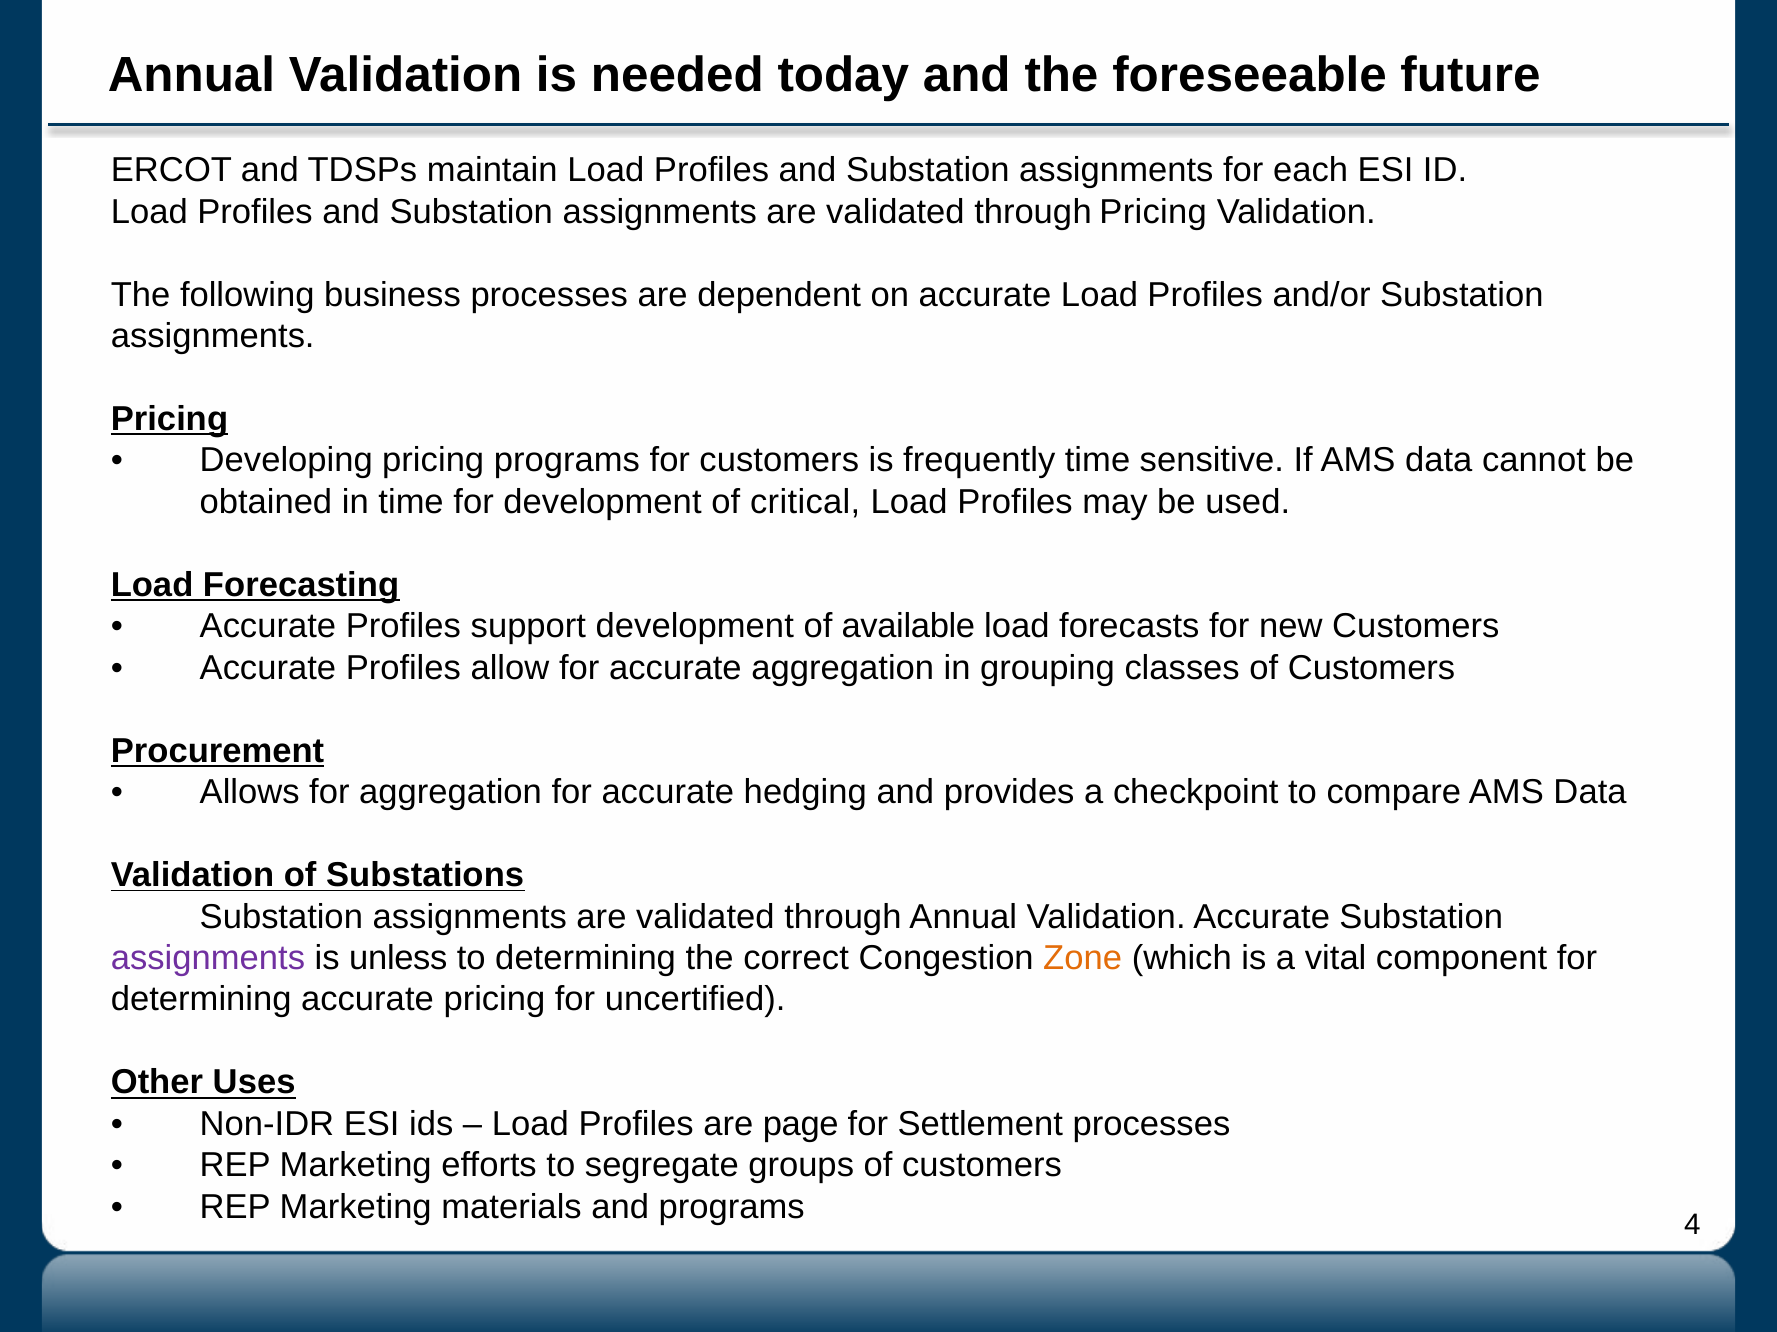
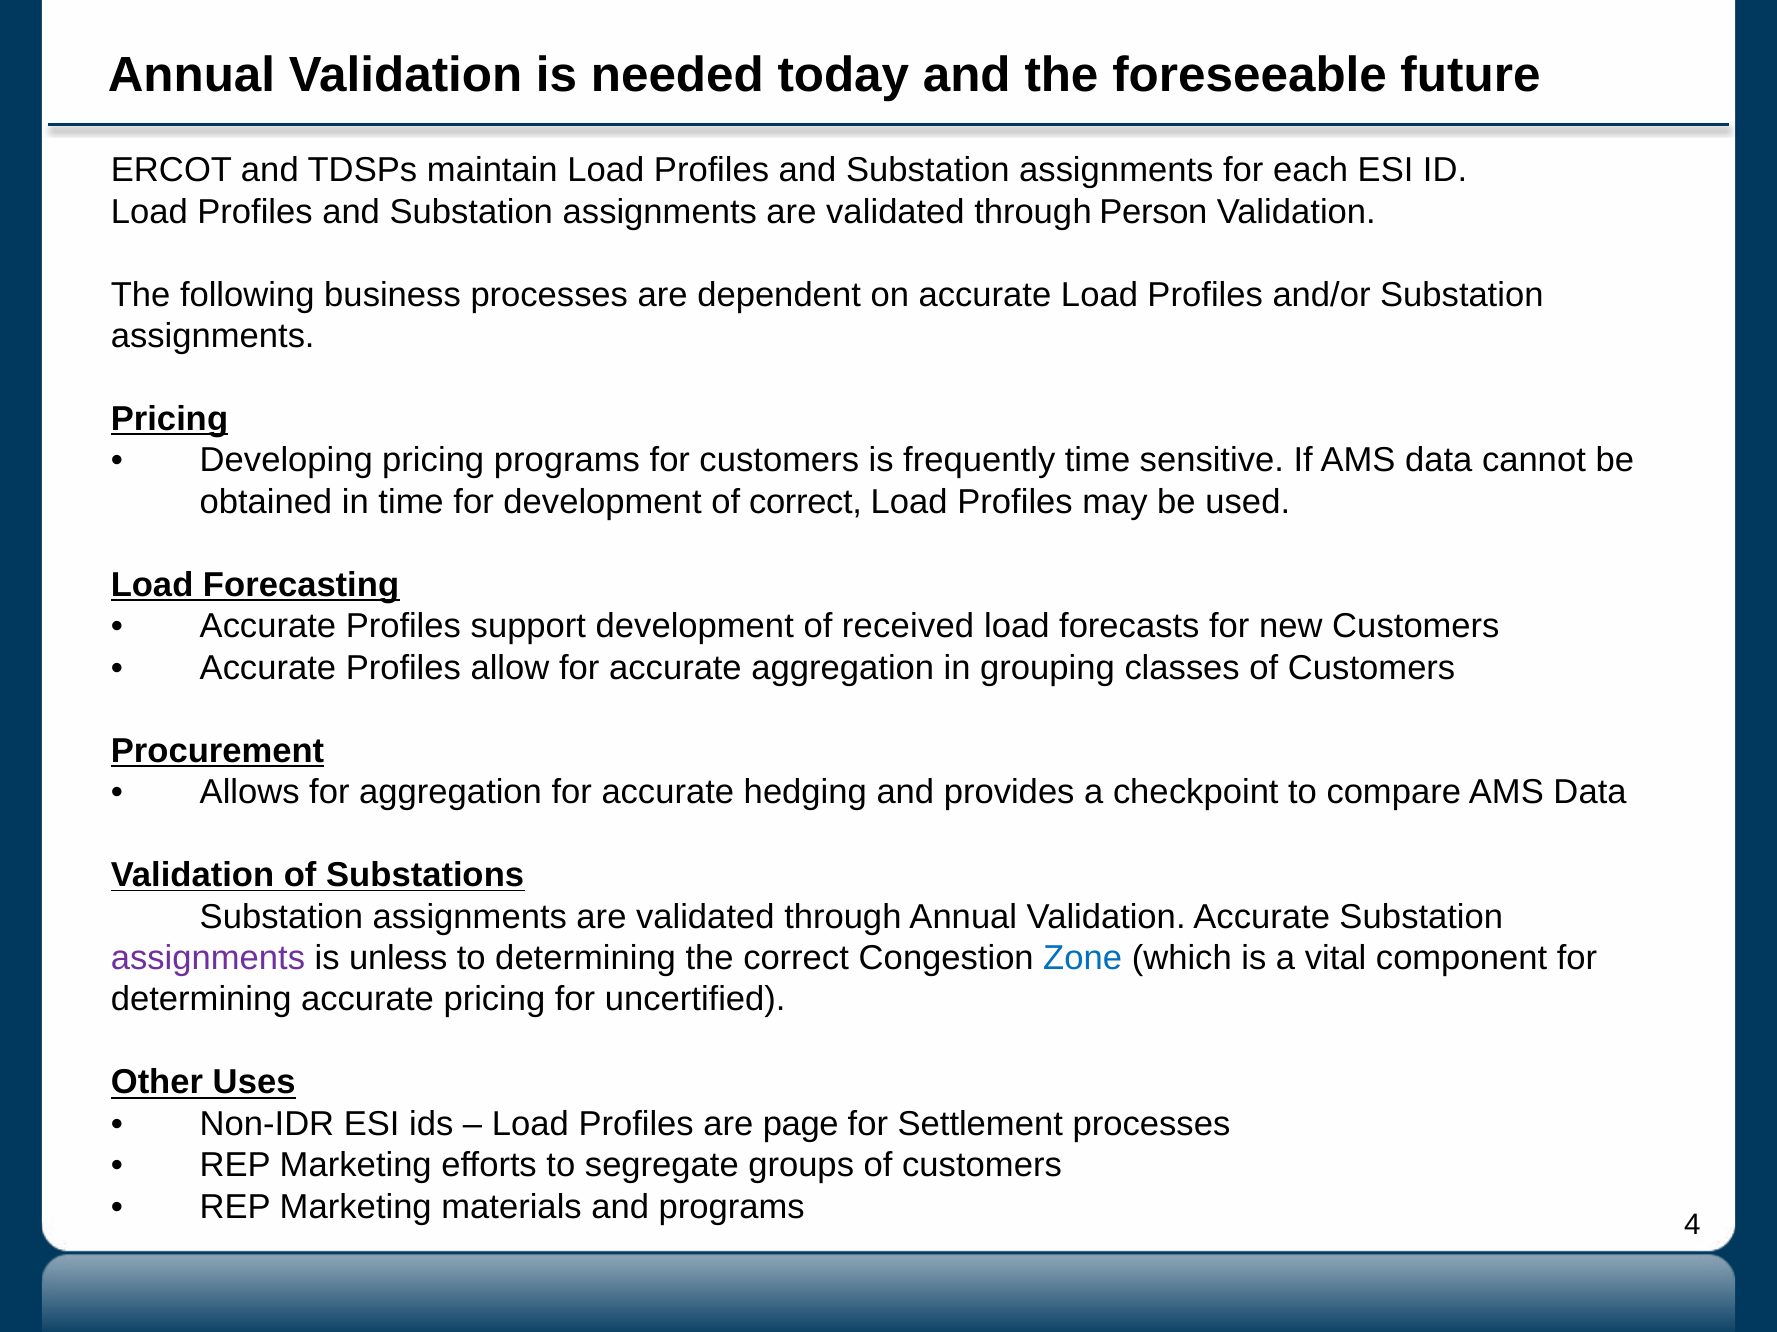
through Pricing: Pricing -> Person (1153, 212)
of critical: critical -> correct (806, 502)
available: available -> received (908, 627)
Zone colour: orange -> blue (1083, 959)
